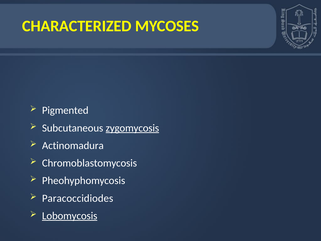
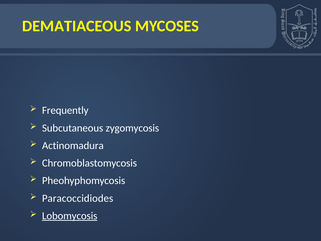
CHARACTERIZED: CHARACTERIZED -> DEMATIACEOUS (77, 26)
Pigmented: Pigmented -> Frequently (65, 110)
zygomycosis underline: present -> none (132, 128)
